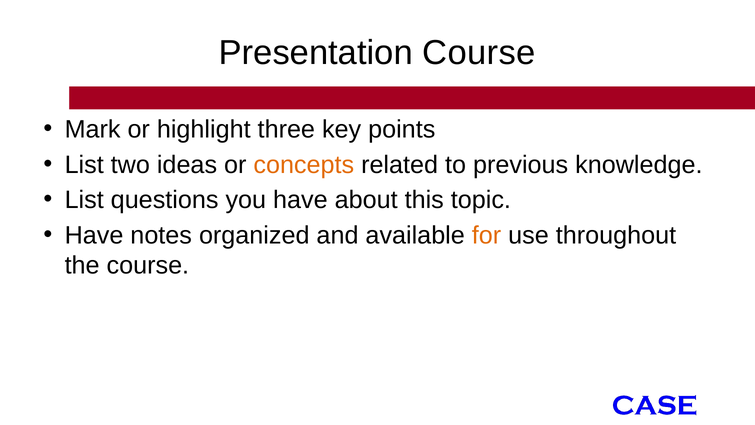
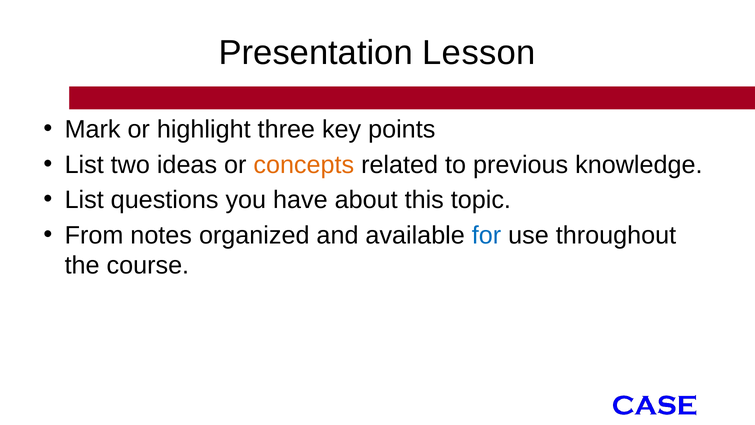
Presentation Course: Course -> Lesson (479, 53)
Have: Have -> From (94, 235)
for colour: orange -> blue (486, 235)
